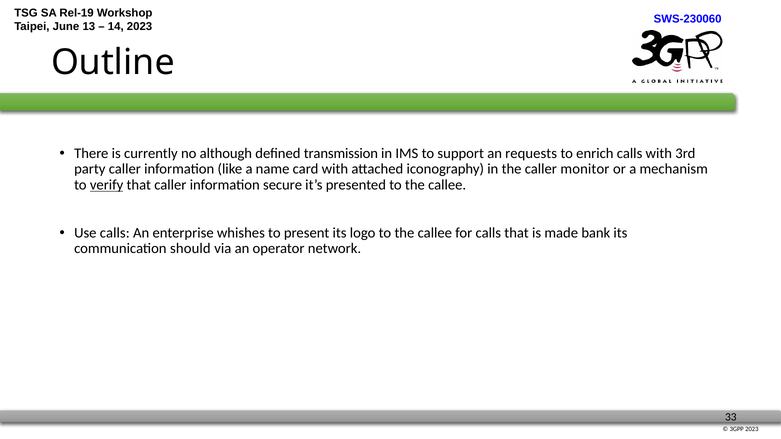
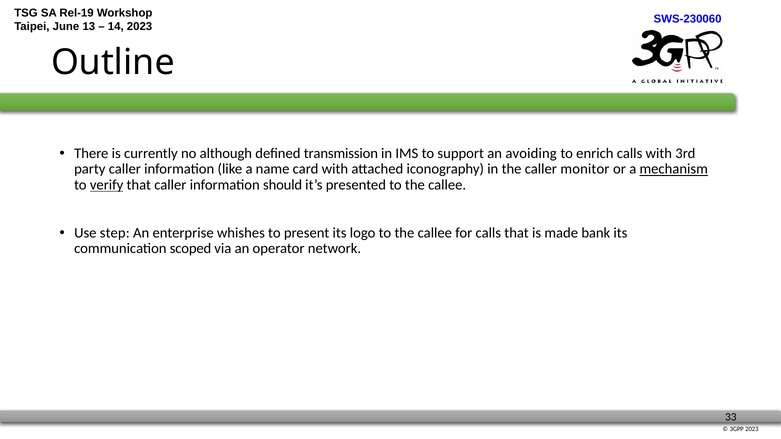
requests: requests -> avoiding (531, 153)
mechanism underline: none -> present (674, 169)
secure: secure -> should (283, 185)
Use calls: calls -> step (115, 233)
should: should -> scoped (191, 249)
